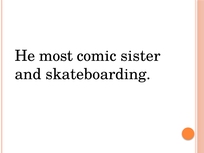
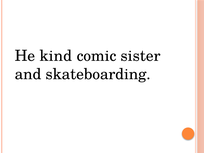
most: most -> kind (56, 56)
